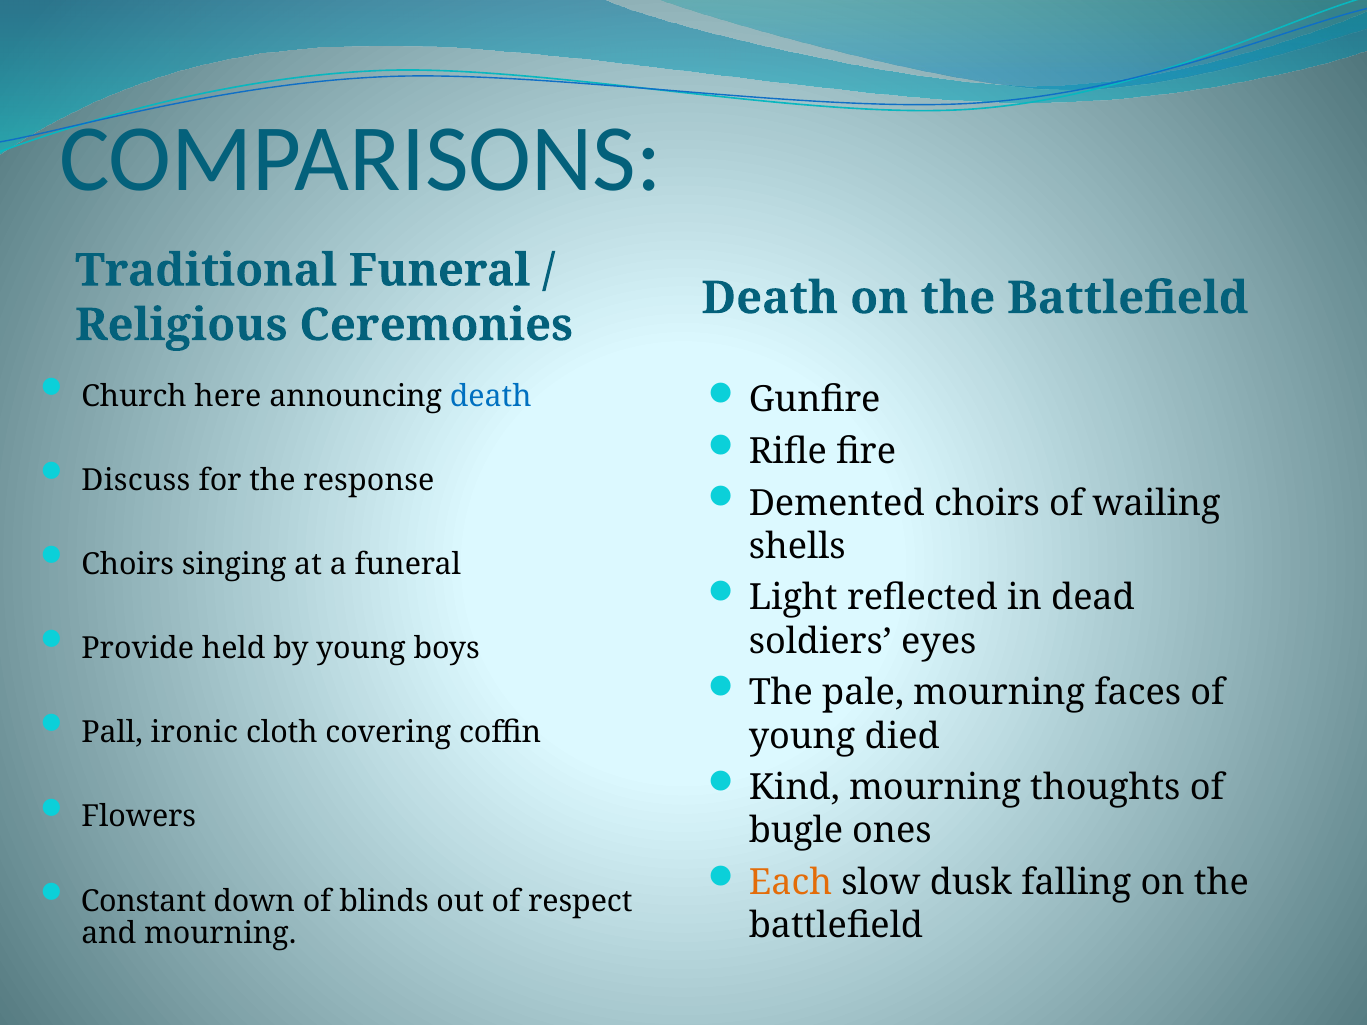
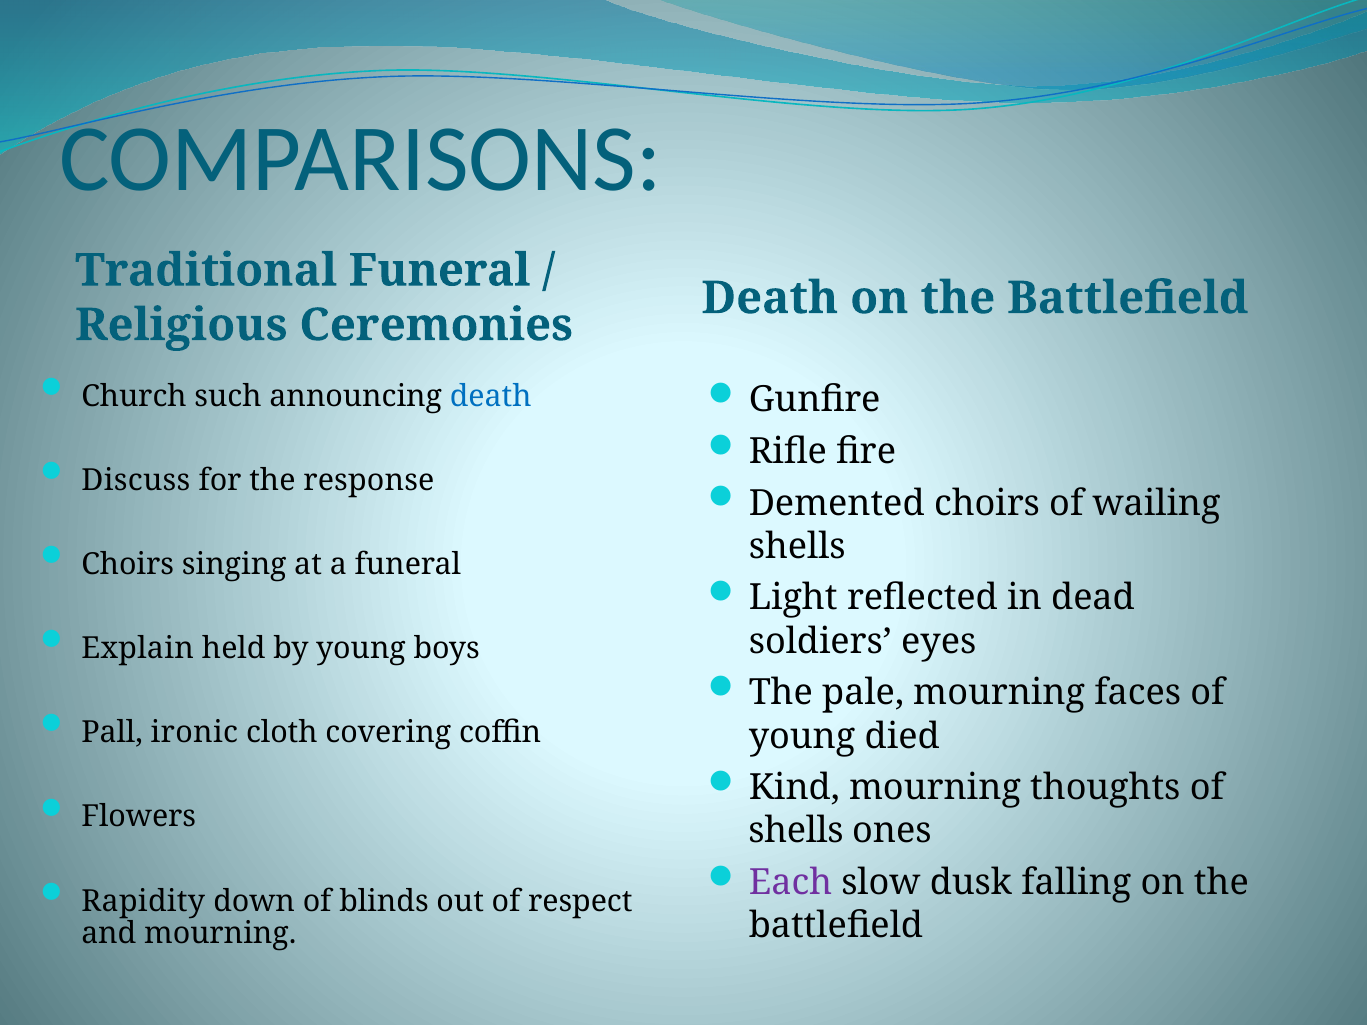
here: here -> such (228, 396)
Provide: Provide -> Explain (138, 649)
bugle: bugle -> shells (796, 831)
Each colour: orange -> purple (791, 883)
Constant: Constant -> Rapidity (143, 901)
